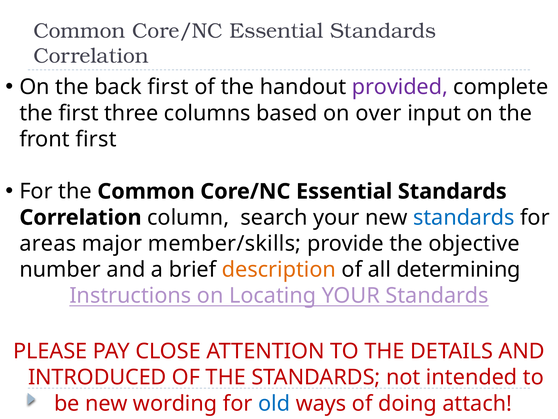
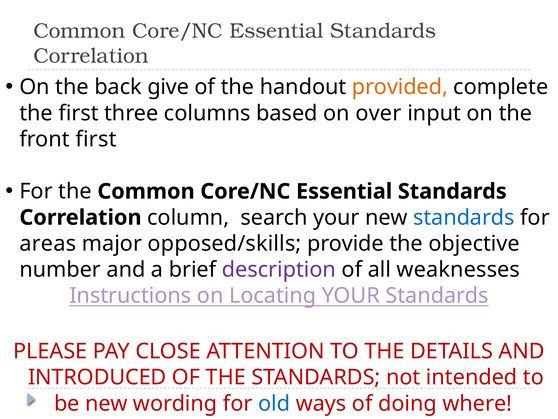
back first: first -> give (168, 87)
provided colour: purple -> orange (400, 87)
member/skills: member/skills -> opposed/skills (225, 243)
description colour: orange -> purple (279, 269)
determining: determining -> weaknesses (458, 269)
attach: attach -> where (477, 403)
